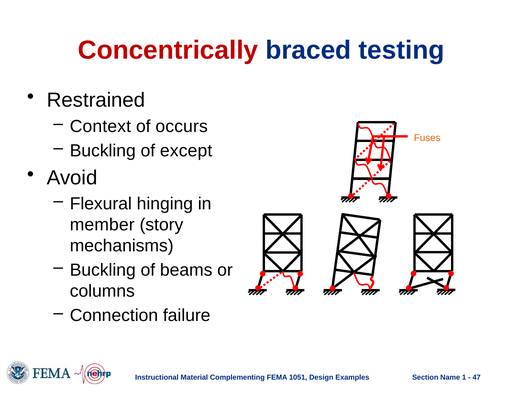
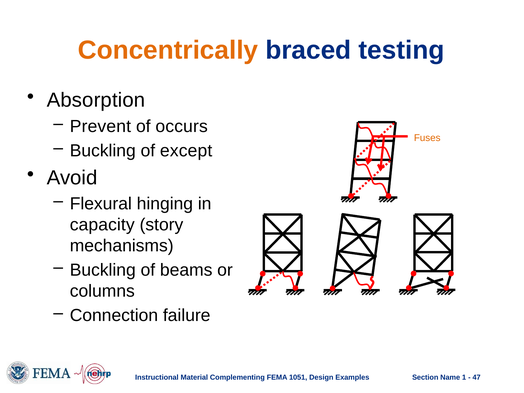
Concentrically colour: red -> orange (168, 50)
Restrained: Restrained -> Absorption (96, 100)
Context: Context -> Prevent (100, 126)
member: member -> capacity (102, 225)
